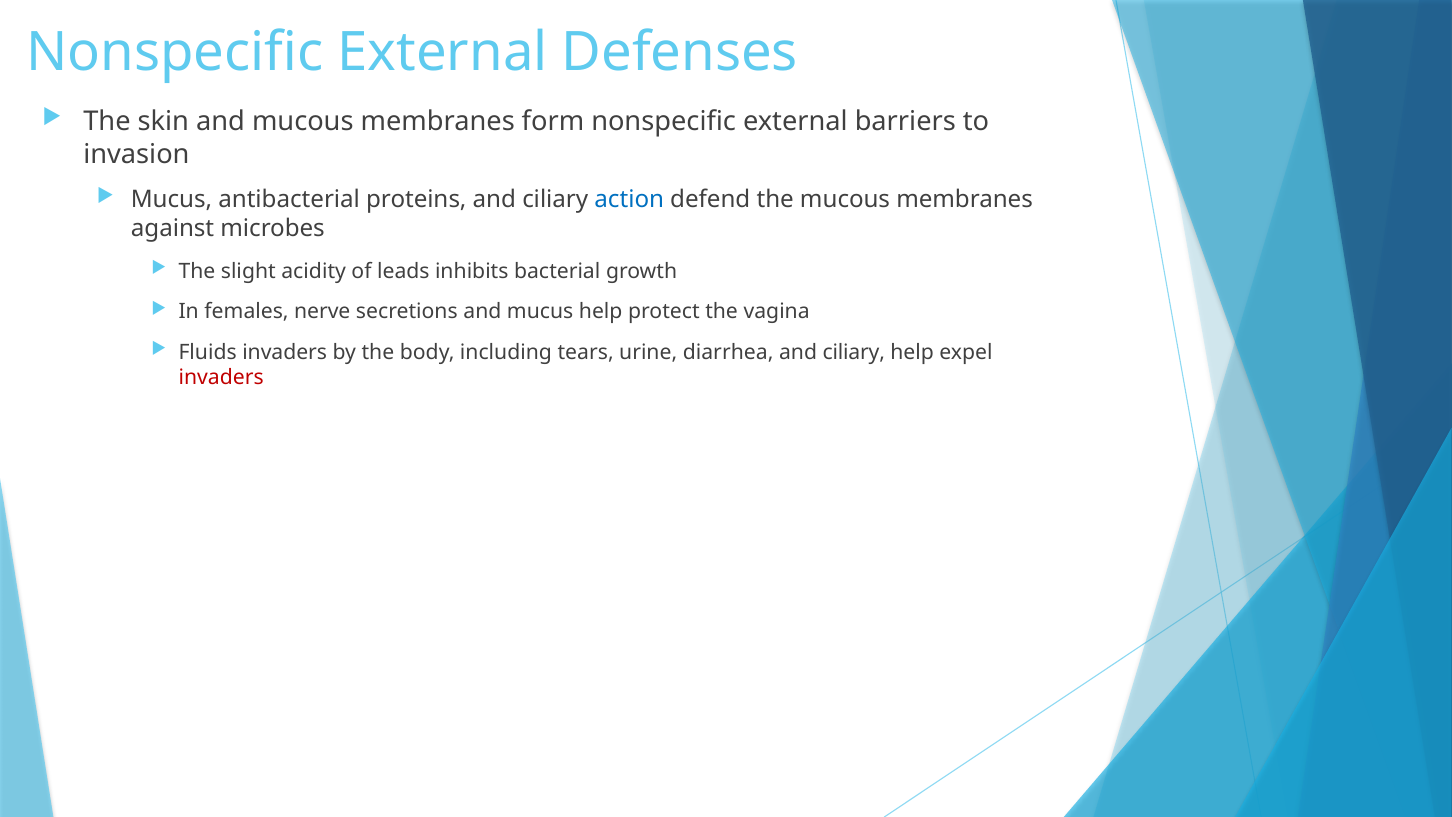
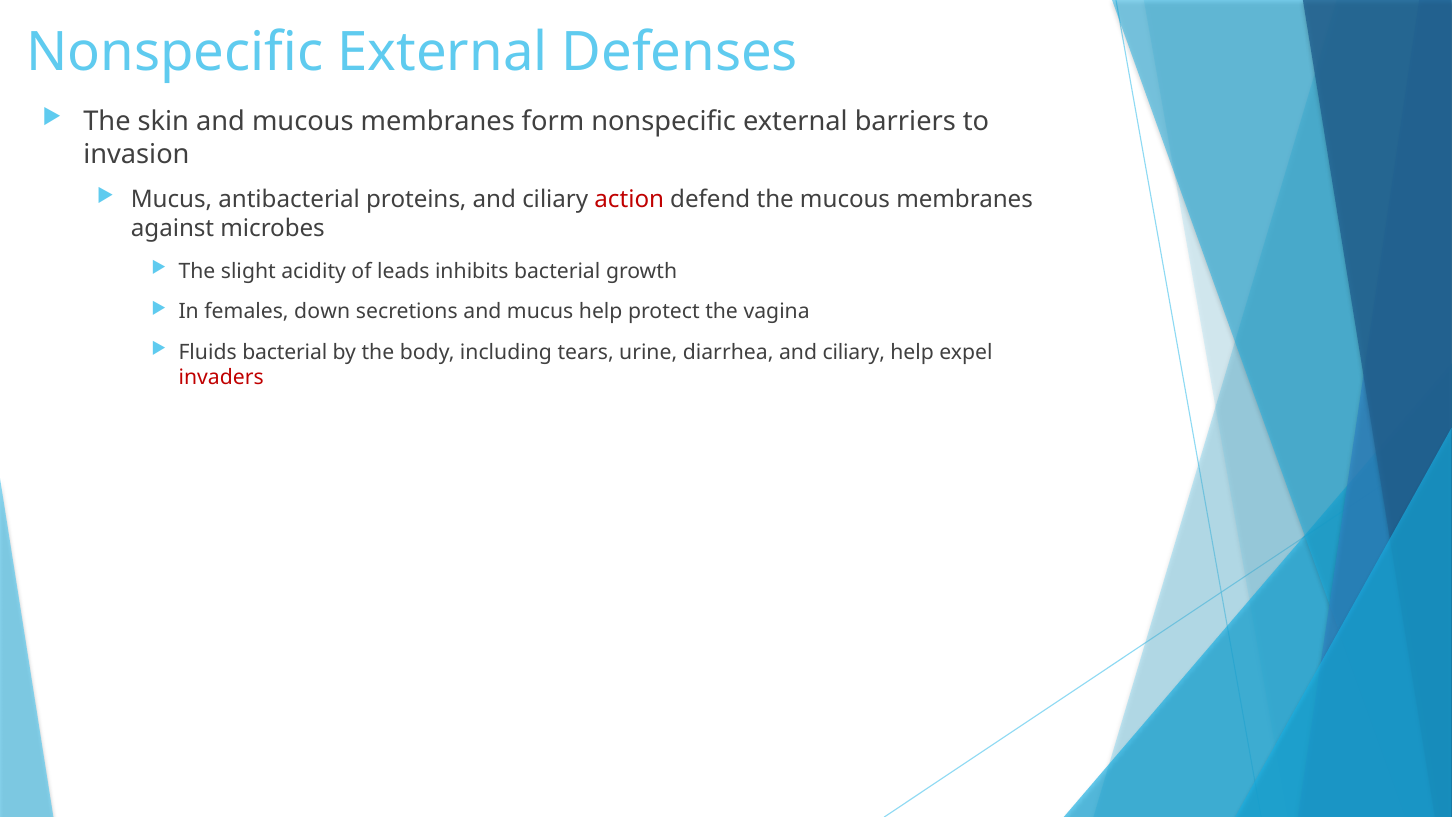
action colour: blue -> red (629, 200)
nerve: nerve -> down (322, 312)
Fluids invaders: invaders -> bacterial (285, 352)
